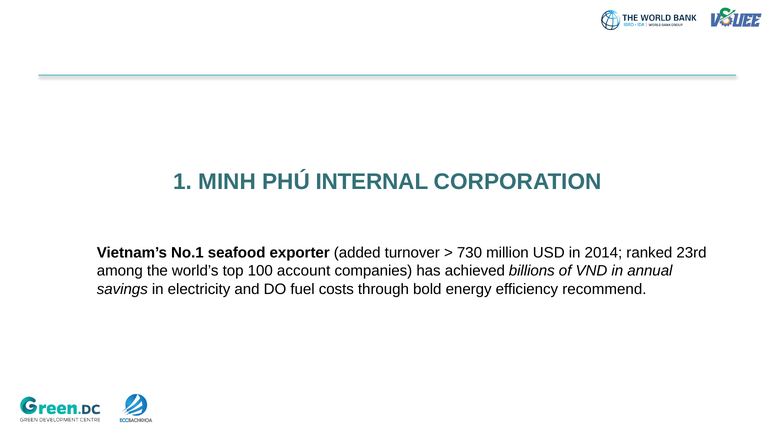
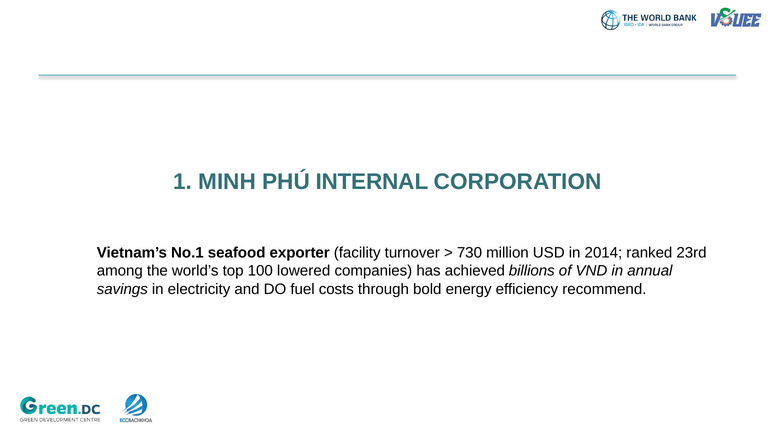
added: added -> facility (357, 253)
account: account -> lowered (304, 271)
